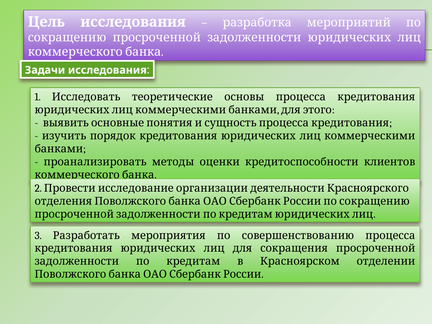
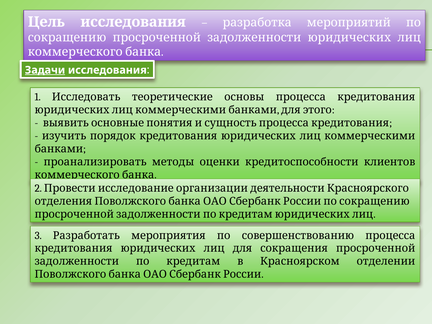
Задачи underline: none -> present (45, 70)
